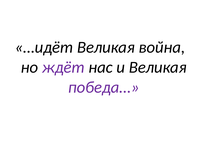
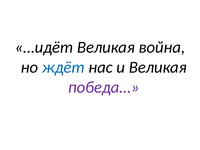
ждёт colour: purple -> blue (63, 67)
